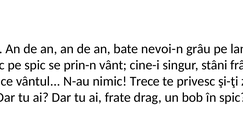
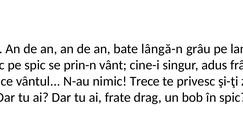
nevoi-n: nevoi-n -> lângă-n (162, 49)
stâni: stâni -> adus (214, 65)
